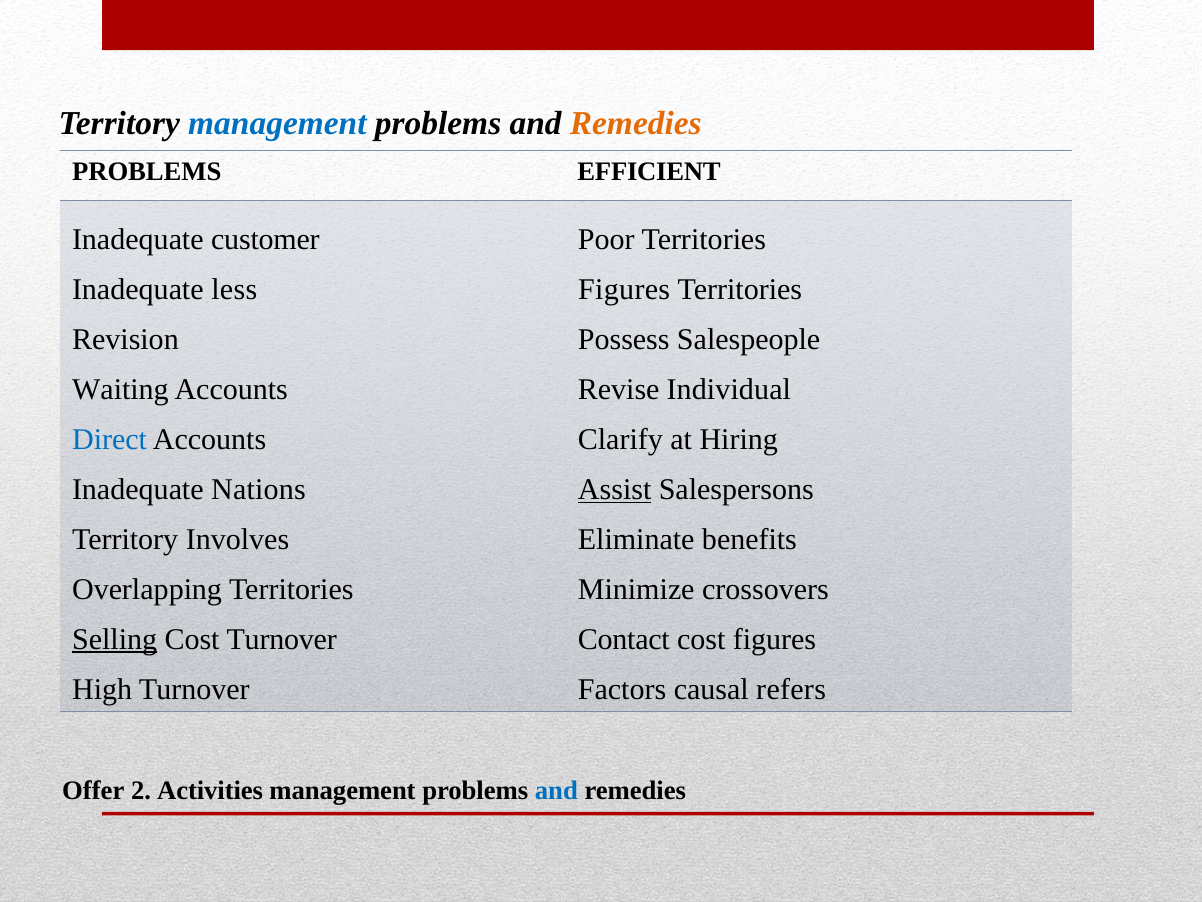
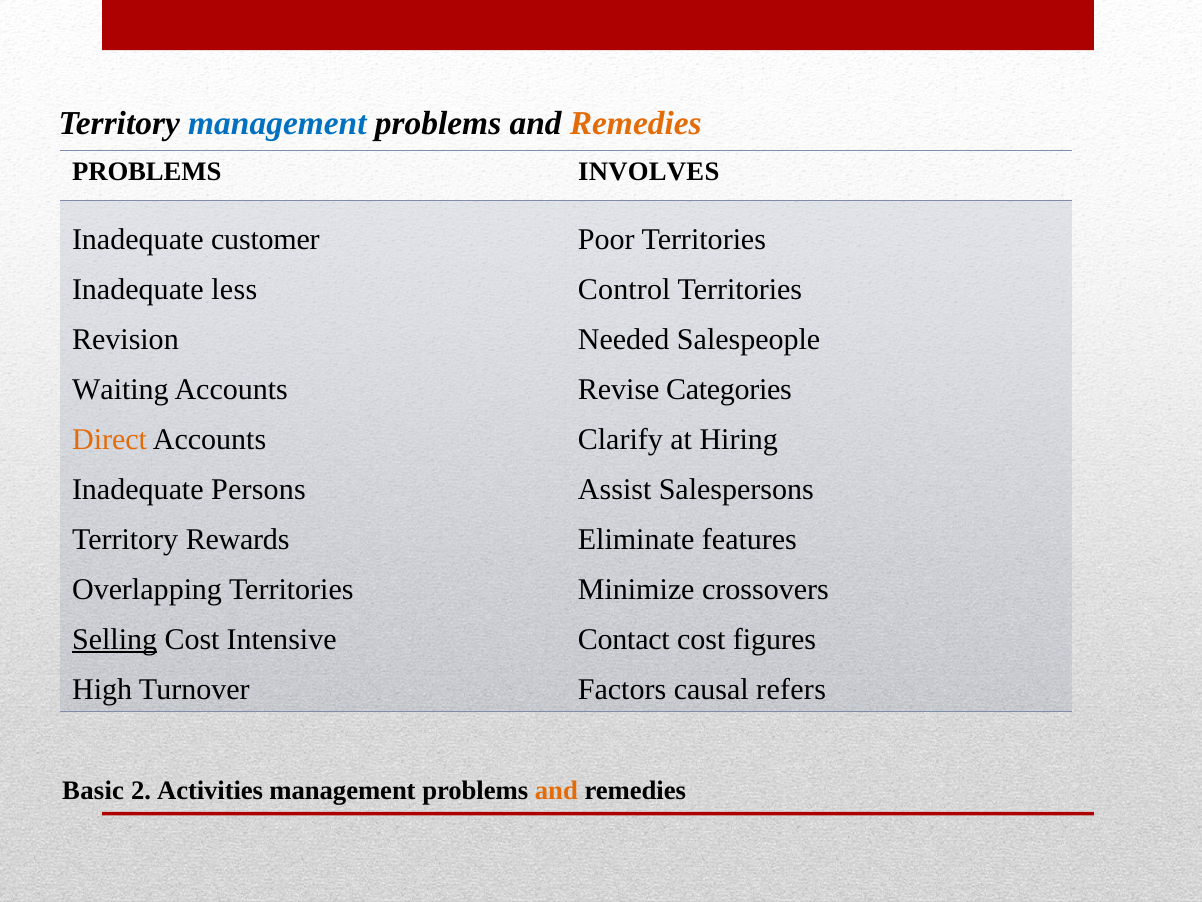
EFFICIENT: EFFICIENT -> INVOLVES (649, 171)
Figures: Figures -> Control (624, 290)
Possess: Possess -> Needed (624, 340)
Individual: Individual -> Categories (729, 389)
Direct colour: blue -> orange (110, 439)
Nations: Nations -> Persons (259, 489)
Assist underline: present -> none (615, 489)
Involves: Involves -> Rewards (238, 539)
benefits: benefits -> features (749, 539)
Cost Turnover: Turnover -> Intensive (282, 639)
Offer: Offer -> Basic (93, 791)
and colour: blue -> orange (556, 791)
